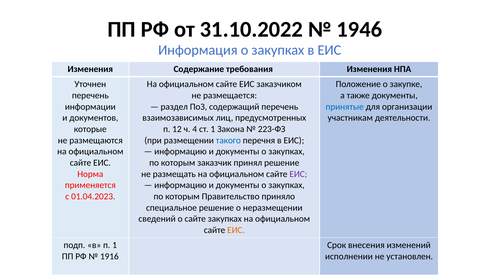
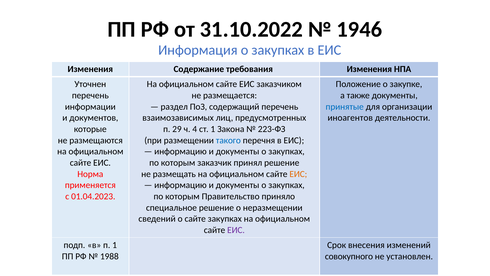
участникам: участникам -> иноагентов (350, 118)
12: 12 -> 29 (177, 129)
ЕИС colour: purple -> orange (298, 174)
ЕИС colour: orange -> purple (236, 230)
1916: 1916 -> 1988 (109, 256)
исполнении: исполнении -> совокупного (349, 256)
